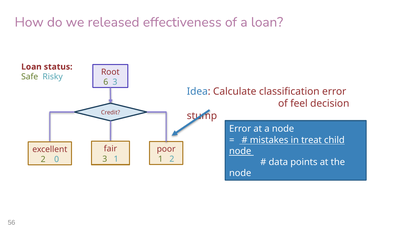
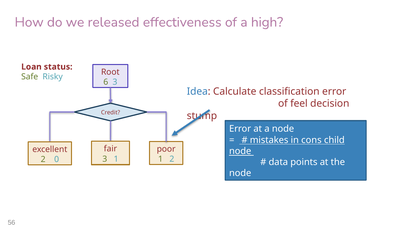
a loan: loan -> high (267, 22)
treat: treat -> cons (311, 140)
